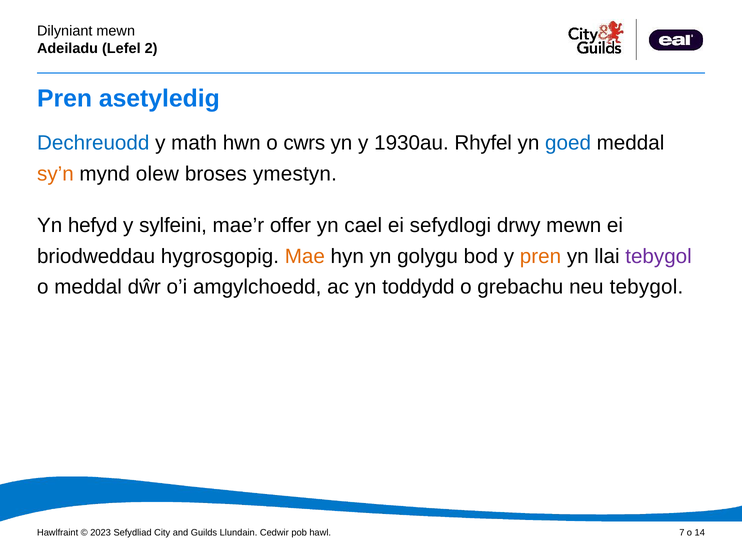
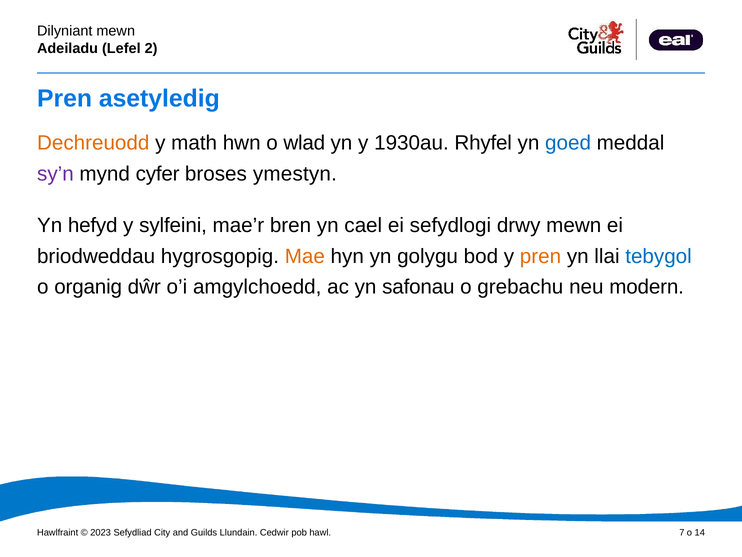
Dechreuodd colour: blue -> orange (93, 143)
cwrs: cwrs -> wlad (304, 143)
sy’n colour: orange -> purple (55, 174)
olew: olew -> cyfer (158, 174)
offer: offer -> bren (291, 225)
tebygol colour: purple -> blue (659, 256)
o meddal: meddal -> organig (88, 287)
toddydd: toddydd -> safonau (418, 287)
neu tebygol: tebygol -> modern (647, 287)
